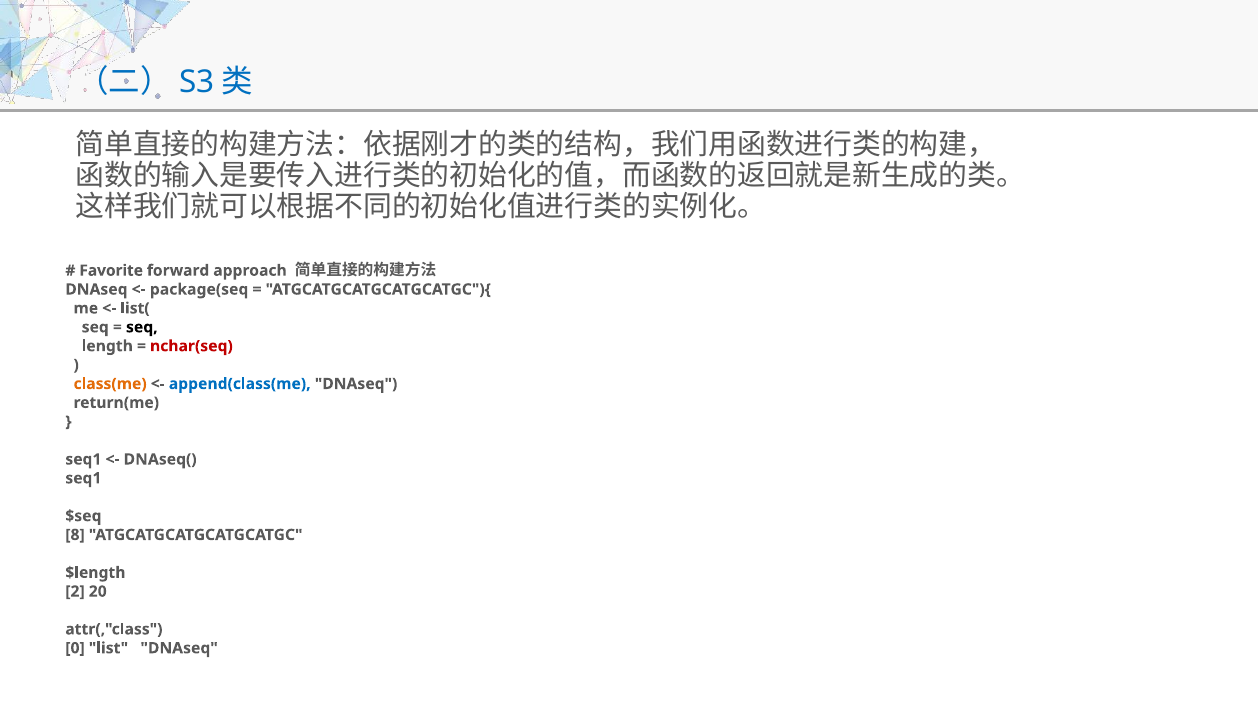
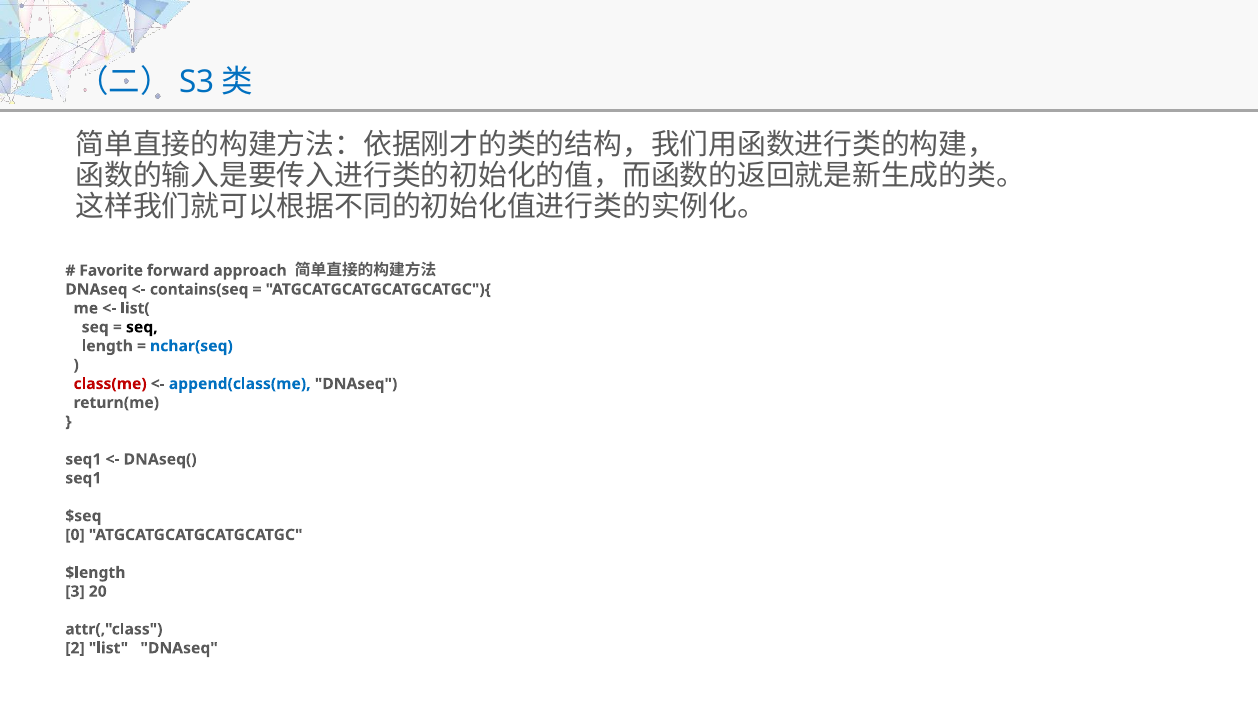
package(seq: package(seq -> contains(seq (199, 289)
nchar(seq colour: red -> blue (191, 346)
class(me colour: orange -> red (110, 384)
8: 8 -> 0 (75, 535)
2: 2 -> 3 (75, 591)
0: 0 -> 2 (75, 648)
